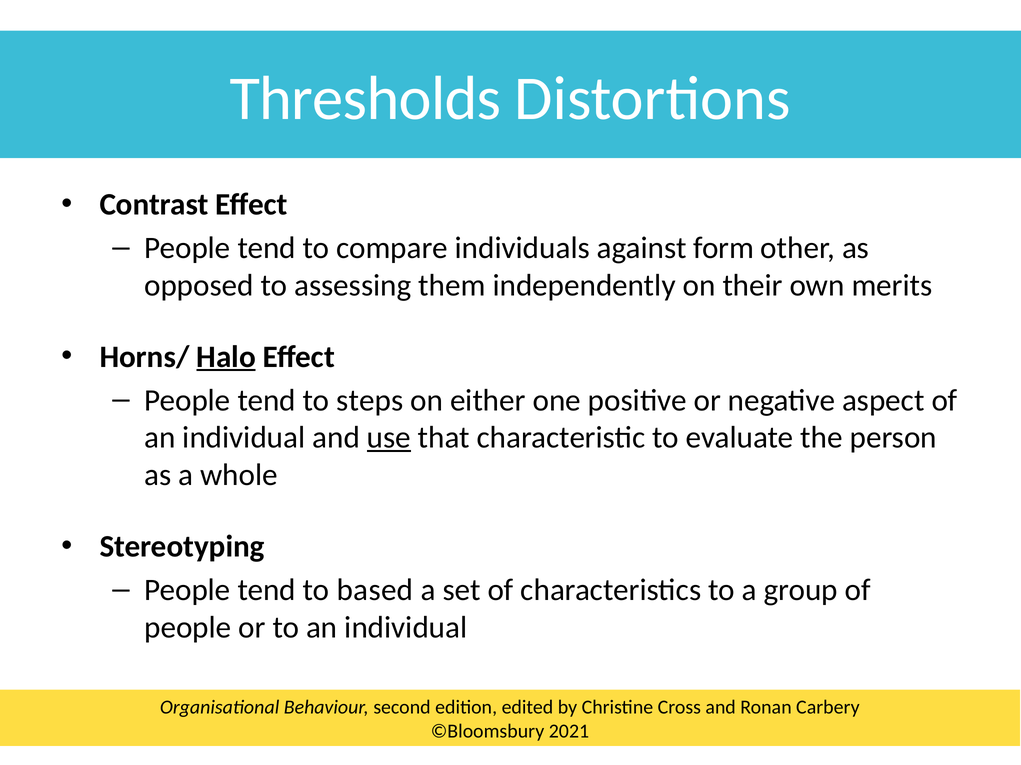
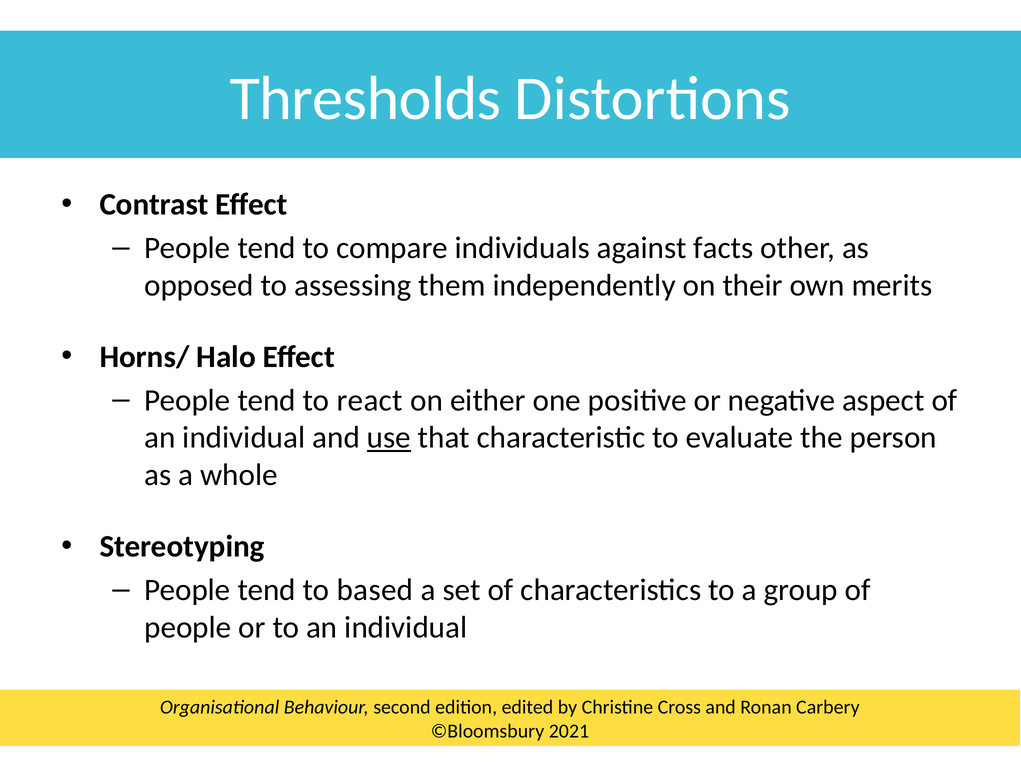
form: form -> facts (723, 248)
Halo underline: present -> none (226, 357)
steps: steps -> react (370, 401)
